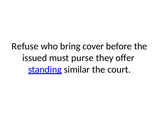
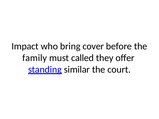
Refuse: Refuse -> Impact (25, 46)
issued: issued -> family (35, 58)
purse: purse -> called (83, 58)
